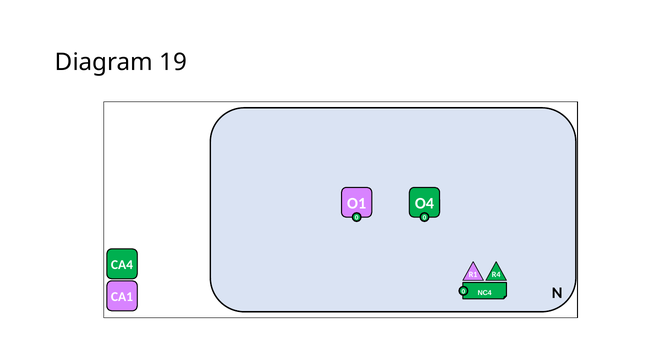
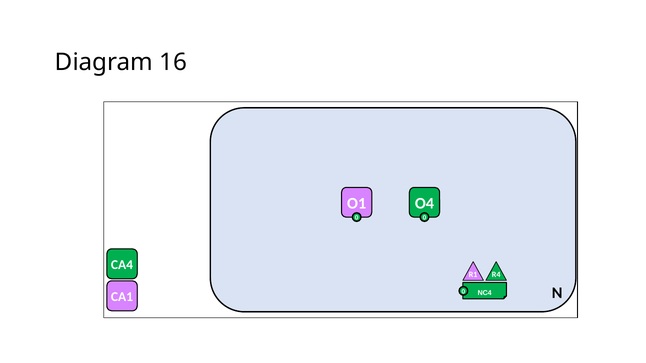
19: 19 -> 16 (173, 62)
